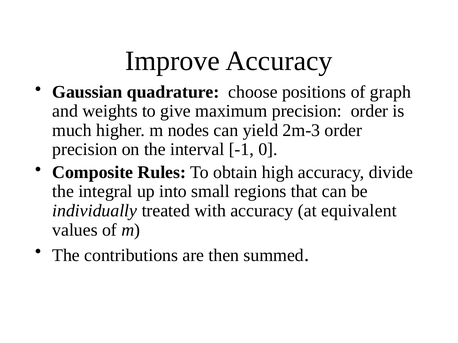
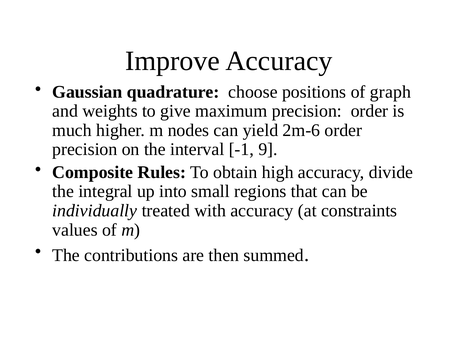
2m-3: 2m-3 -> 2m-6 (301, 130)
0: 0 -> 9 (268, 150)
equivalent: equivalent -> constraints (359, 211)
